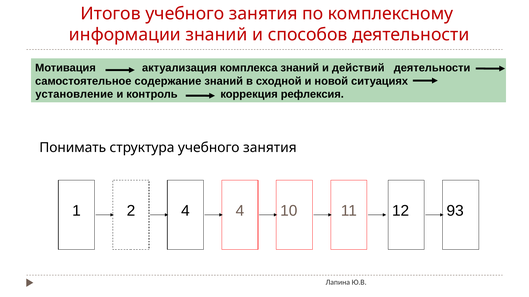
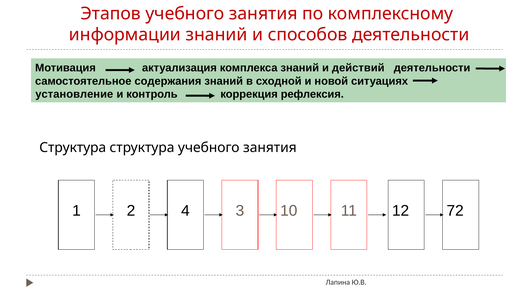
Итогов: Итогов -> Этапов (111, 14)
содержание: содержание -> содержания (168, 81)
Понимать: Понимать -> Структура (73, 148)
1 4: 4 -> 3 (240, 211)
93: 93 -> 72 (455, 211)
